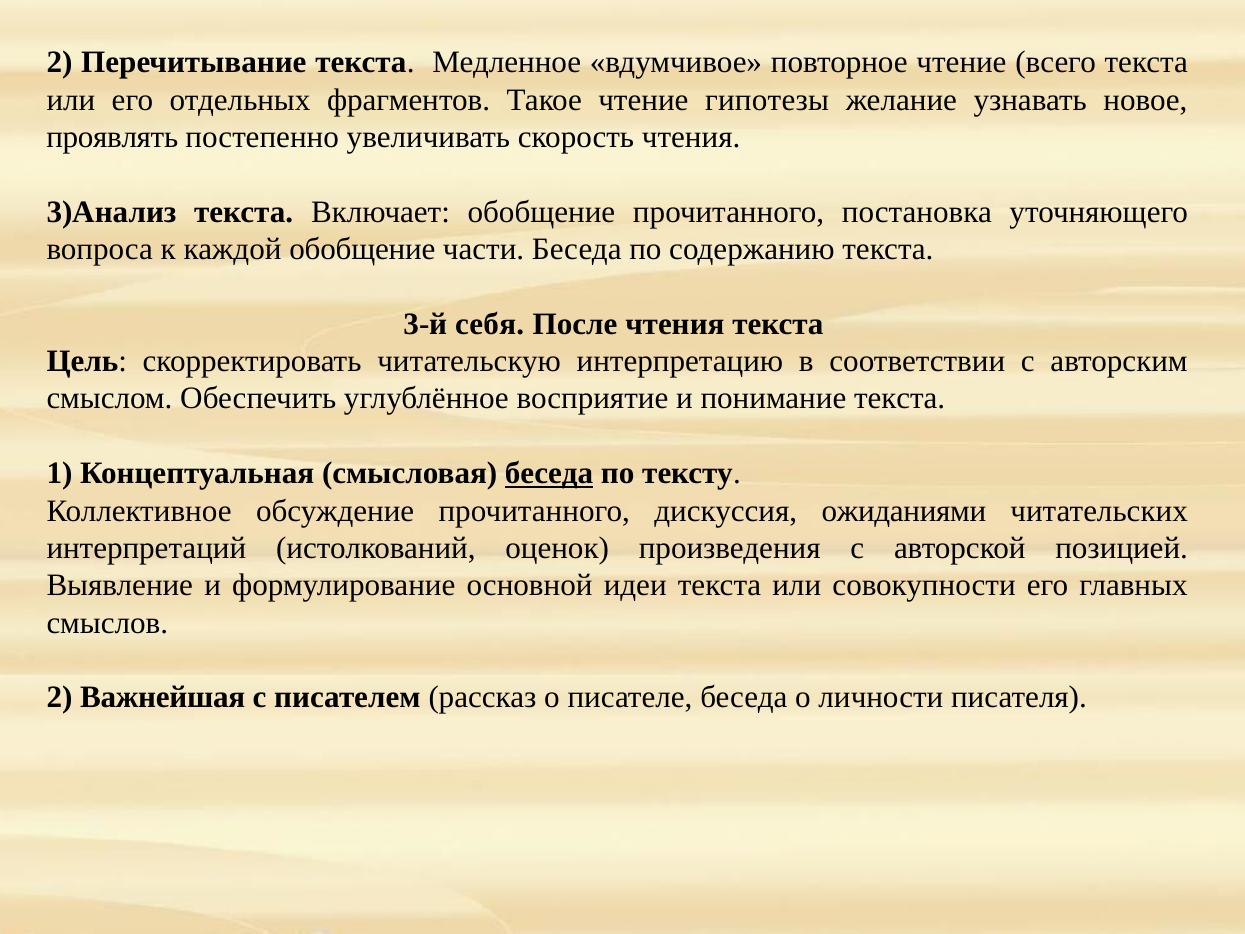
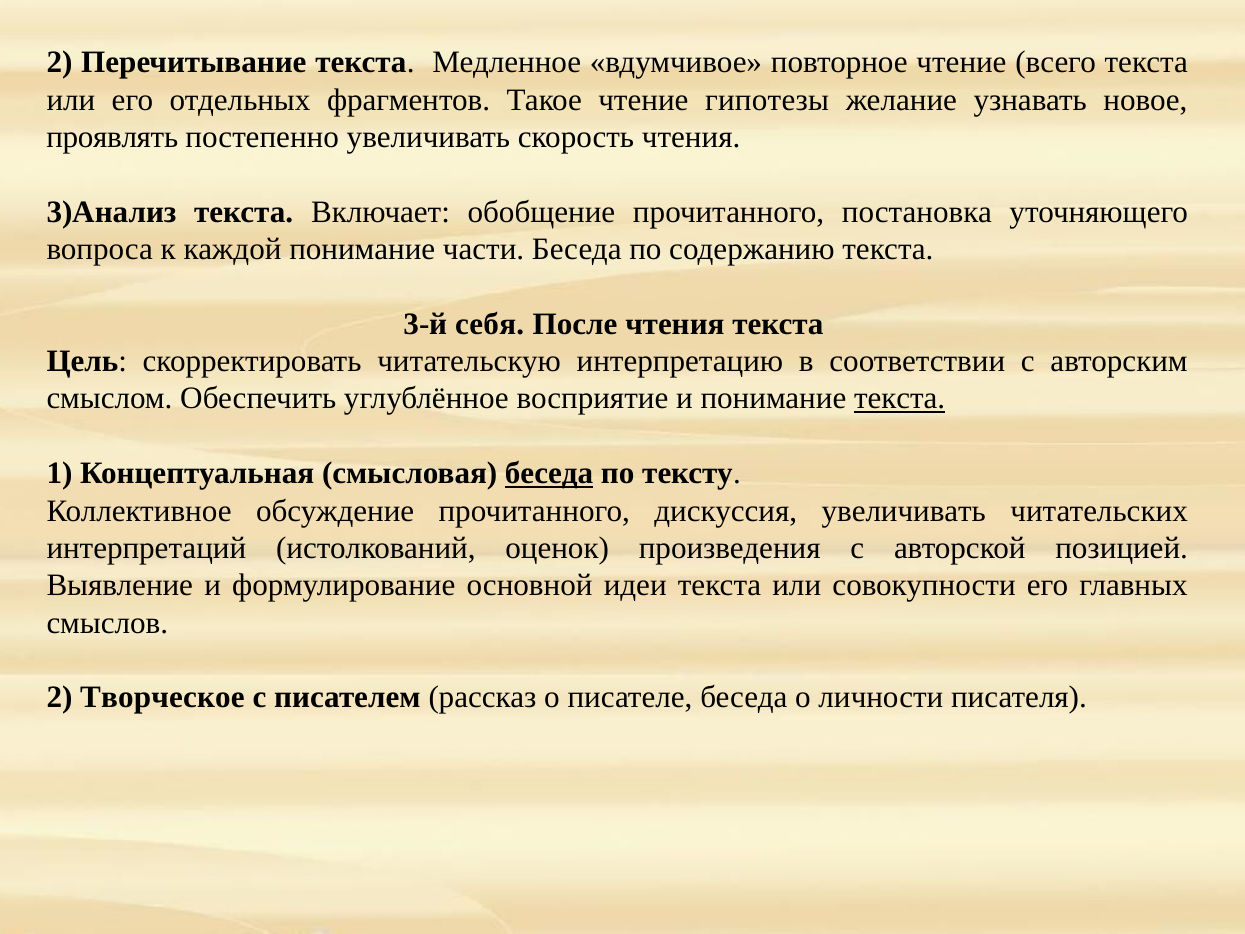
каждой обобщение: обобщение -> понимание (362, 249)
текста underline: none -> present (900, 399)
дискуссия ожиданиями: ожиданиями -> увеличивать (904, 511)
Важнейшая: Важнейшая -> Творческое (162, 697)
